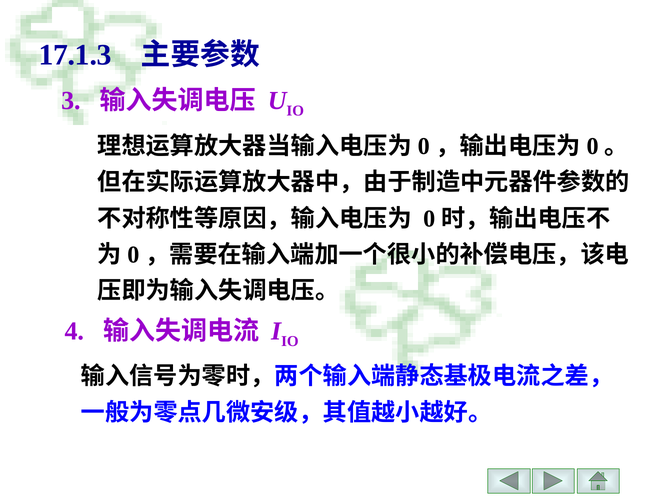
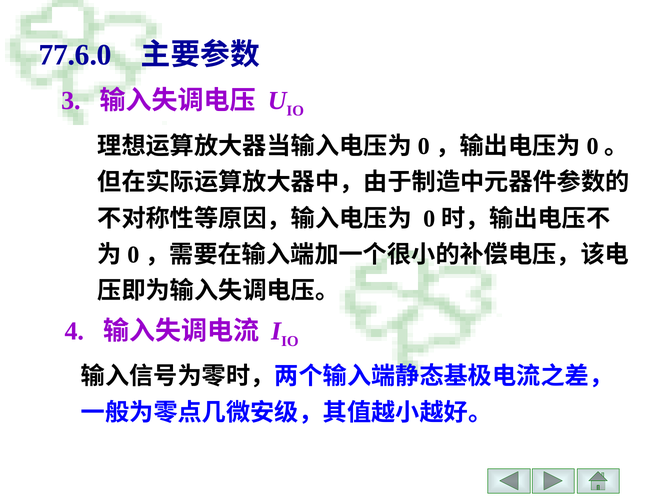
17.1.3: 17.1.3 -> 77.6.0 (75, 55)
